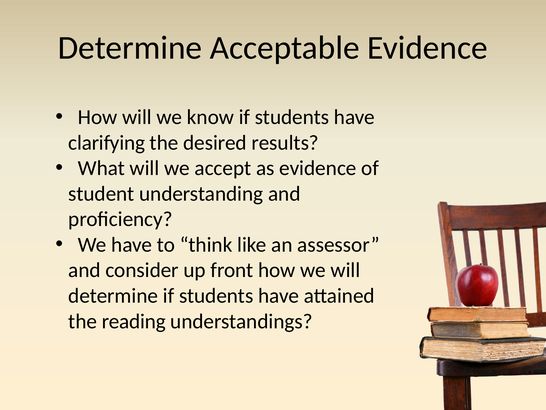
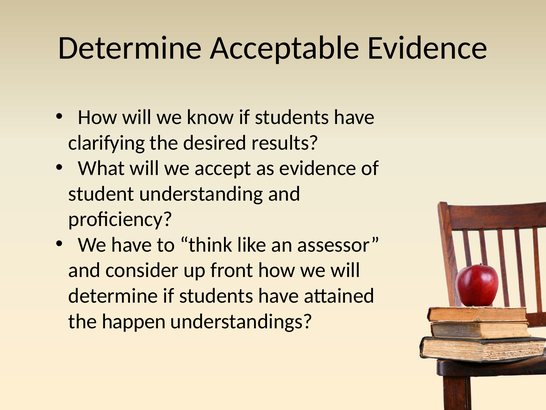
reading: reading -> happen (134, 321)
